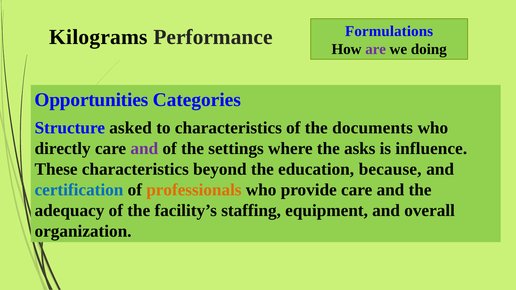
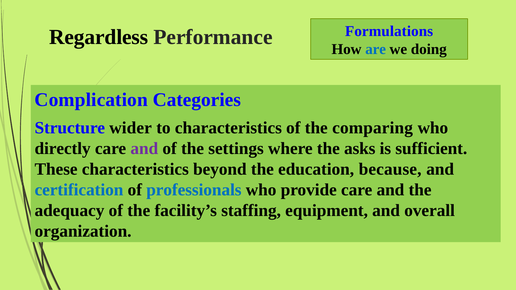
Kilograms: Kilograms -> Regardless (99, 37)
are colour: purple -> blue (376, 49)
Opportunities: Opportunities -> Complication (91, 100)
asked: asked -> wider (131, 128)
documents: documents -> comparing (373, 128)
influence: influence -> sufficient (431, 149)
professionals colour: orange -> blue (194, 190)
